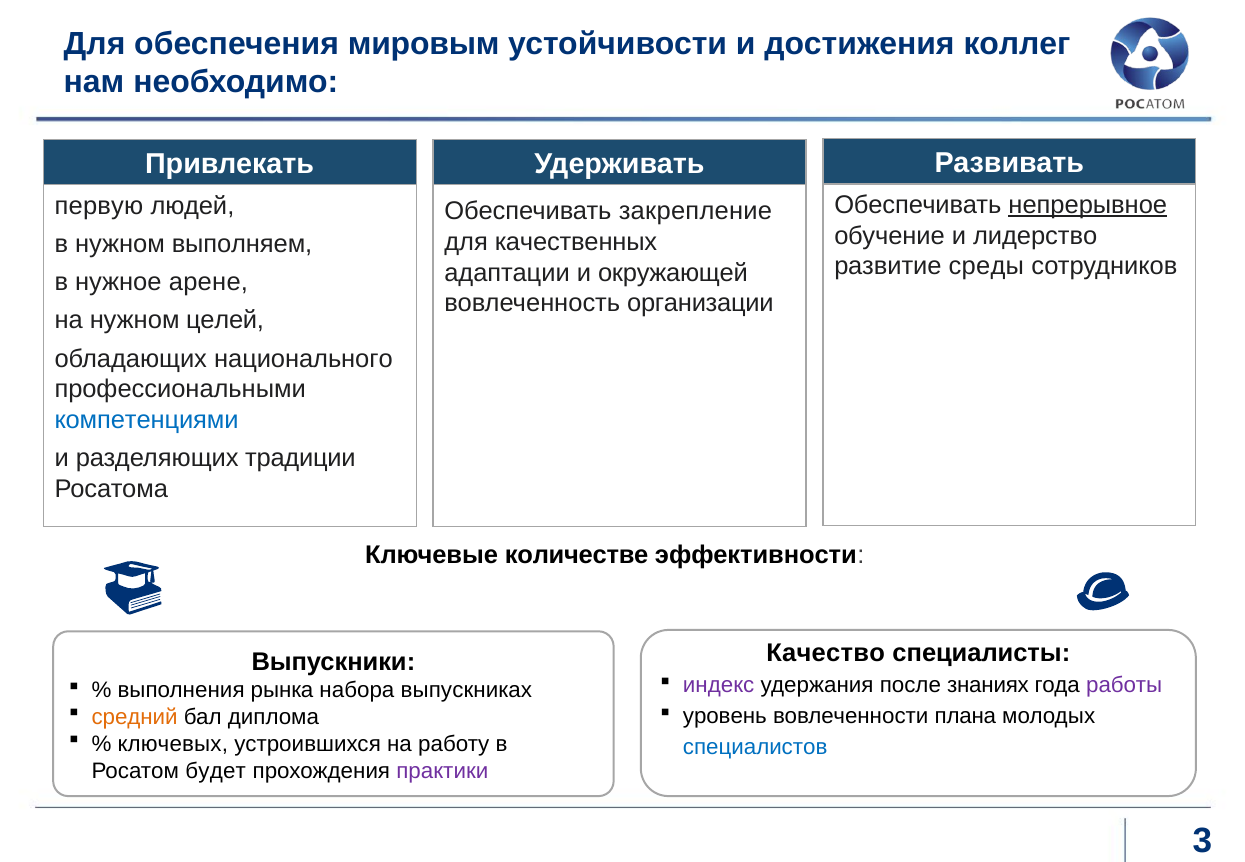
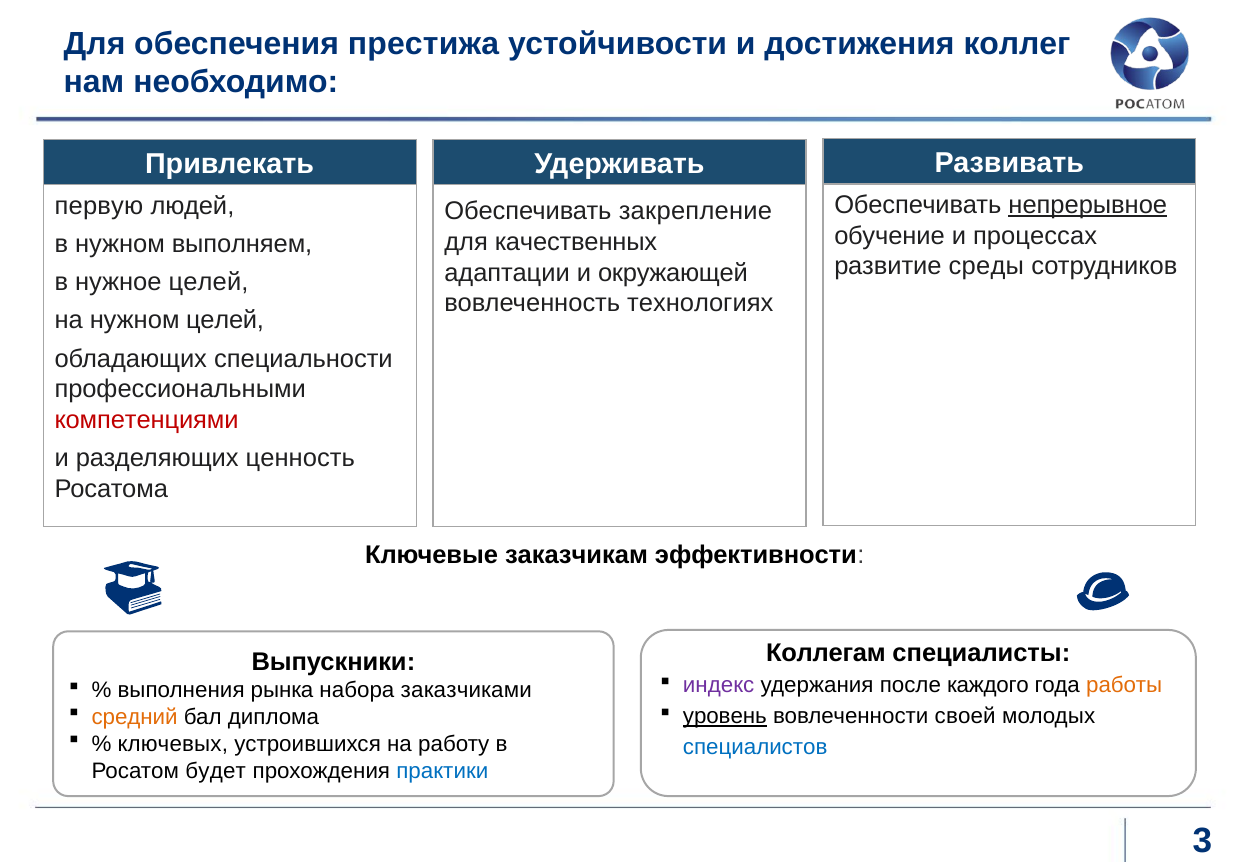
мировым: мировым -> престижа (423, 43)
лидерство: лидерство -> процессах (1035, 236)
нужное арене: арене -> целей (208, 282)
организации: организации -> технологиях (700, 303)
национального: национального -> специальности (303, 359)
компетенциями colour: blue -> red (147, 420)
традиции: традиции -> ценность (300, 458)
количестве: количестве -> заказчикам (577, 555)
Качество: Качество -> Коллегам (826, 653)
знаниях: знаниях -> каждого (988, 686)
работы colour: purple -> orange (1124, 686)
выпускниках: выпускниках -> заказчиками (466, 690)
уровень underline: none -> present (725, 716)
плана: плана -> своей (965, 716)
практики colour: purple -> blue (442, 771)
